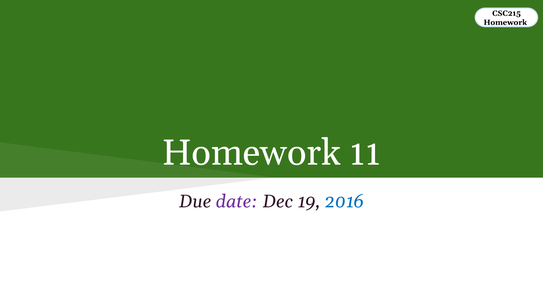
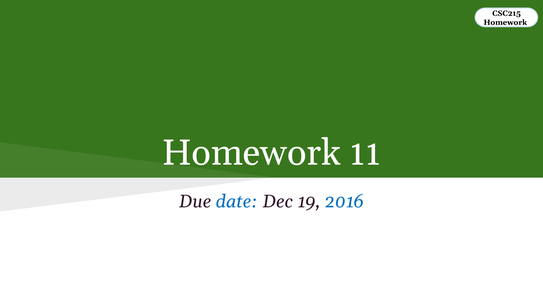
date colour: purple -> blue (237, 201)
